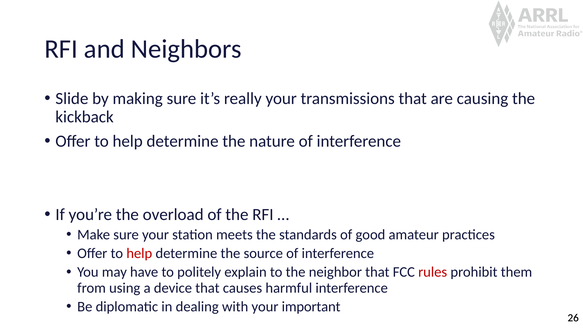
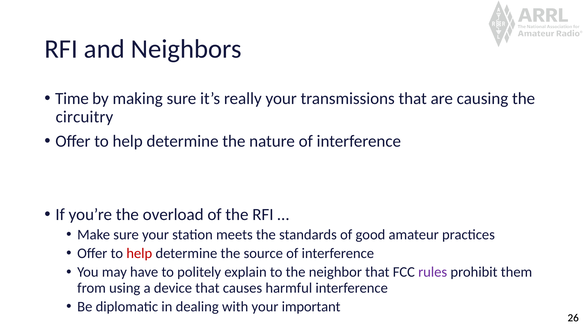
Slide: Slide -> Time (72, 99)
kickback: kickback -> circuitry (84, 117)
rules colour: red -> purple (433, 272)
